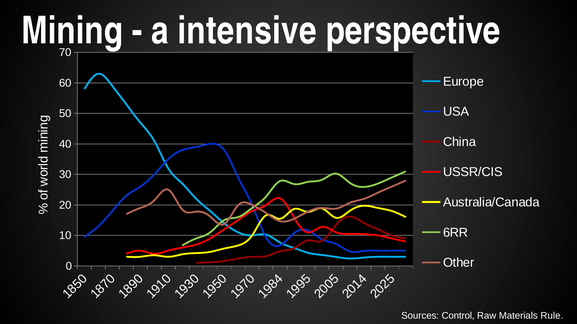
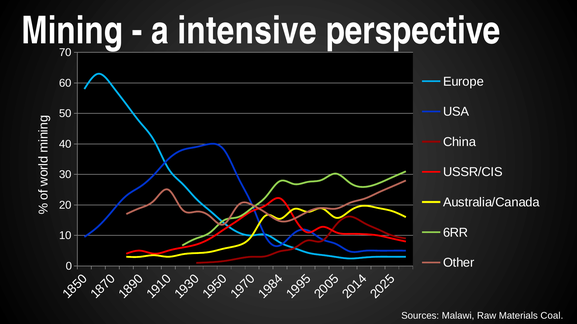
Control: Control -> Malawi (458, 316)
Rule: Rule -> Coal (552, 316)
